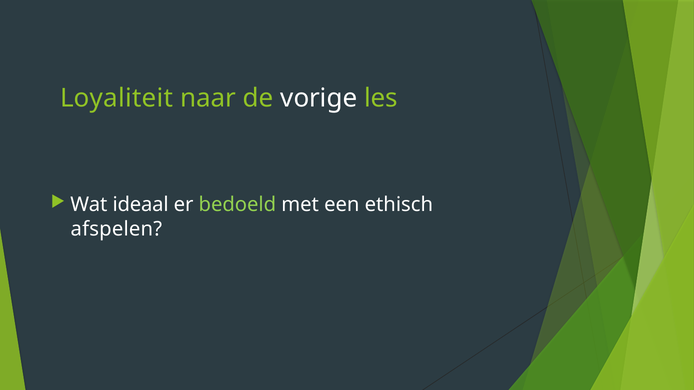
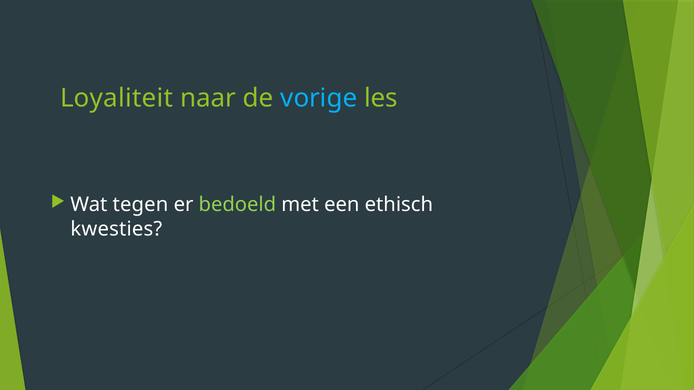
vorige colour: white -> light blue (319, 98)
ideaal: ideaal -> tegen (140, 205)
afspelen: afspelen -> kwesties (116, 229)
